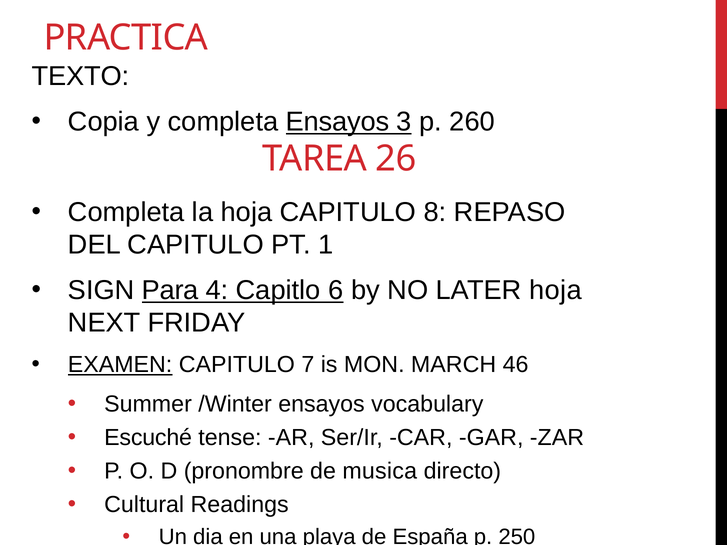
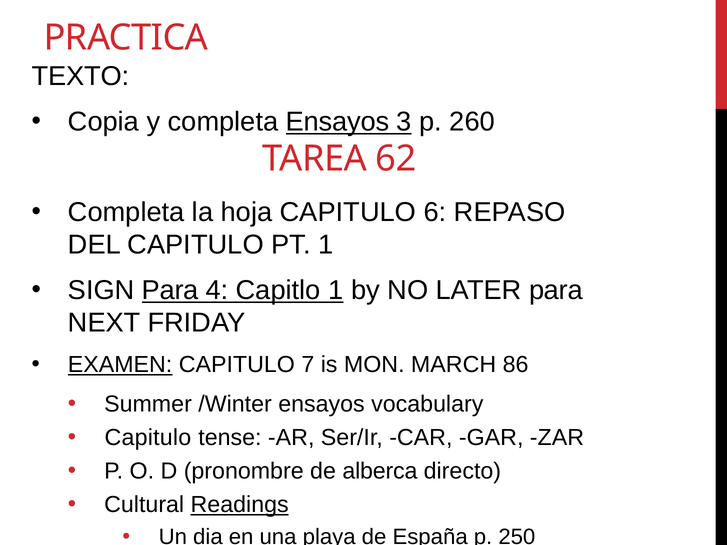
26: 26 -> 62 (396, 159)
8: 8 -> 6 (435, 212)
Capitlo 6: 6 -> 1 (336, 290)
LATER hoja: hoja -> para (556, 290)
46: 46 -> 86 (516, 365)
Escuché: Escuché -> Capitulo (148, 438)
musica: musica -> alberca (380, 471)
Readings underline: none -> present (240, 505)
